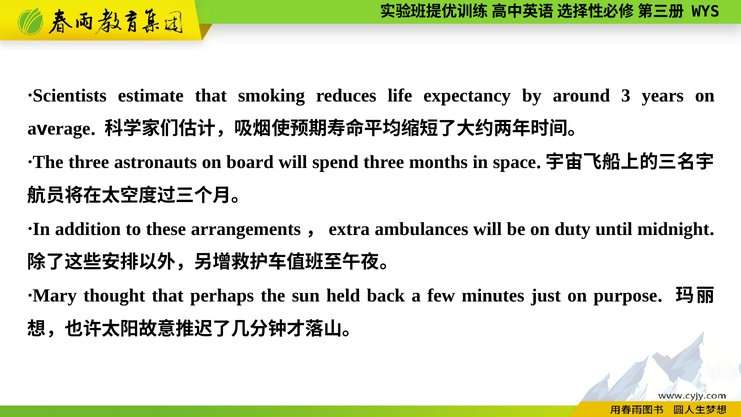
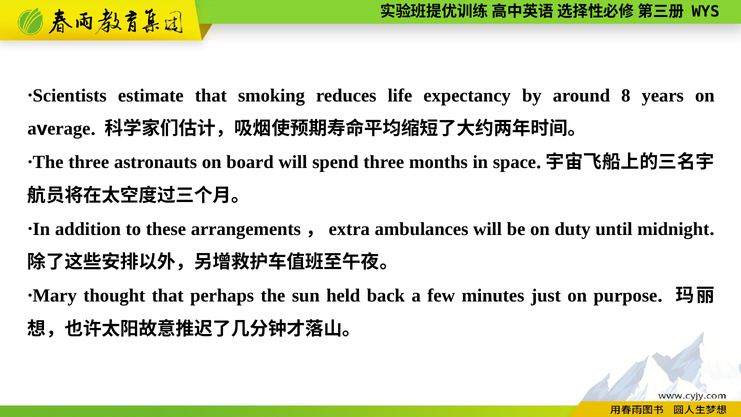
3: 3 -> 8 (626, 95)
